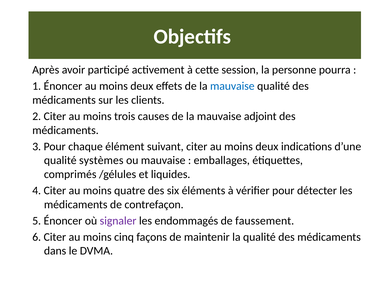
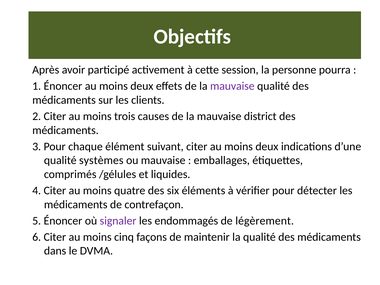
mauvaise colour: blue -> purple (232, 86)
adjoint: adjoint -> district (260, 116)
faussement: faussement -> légèrement (265, 221)
